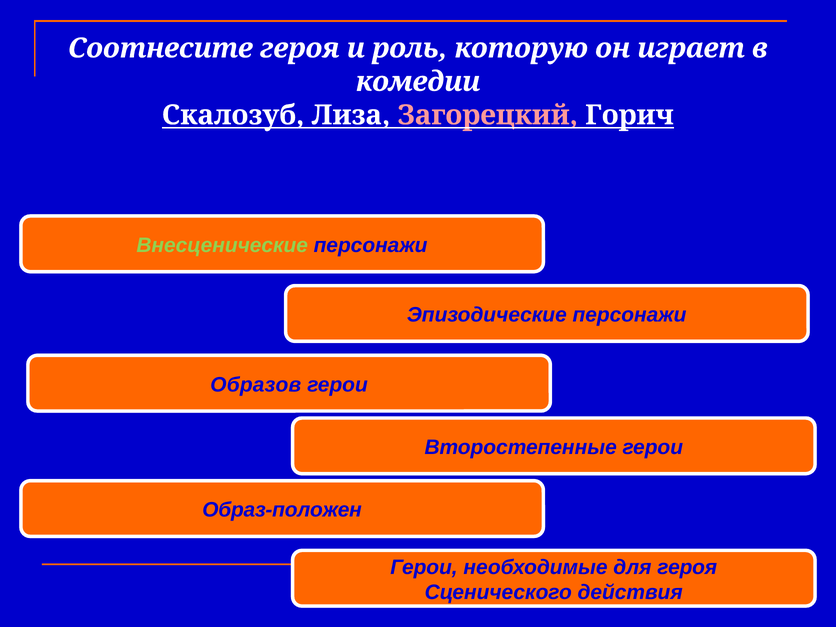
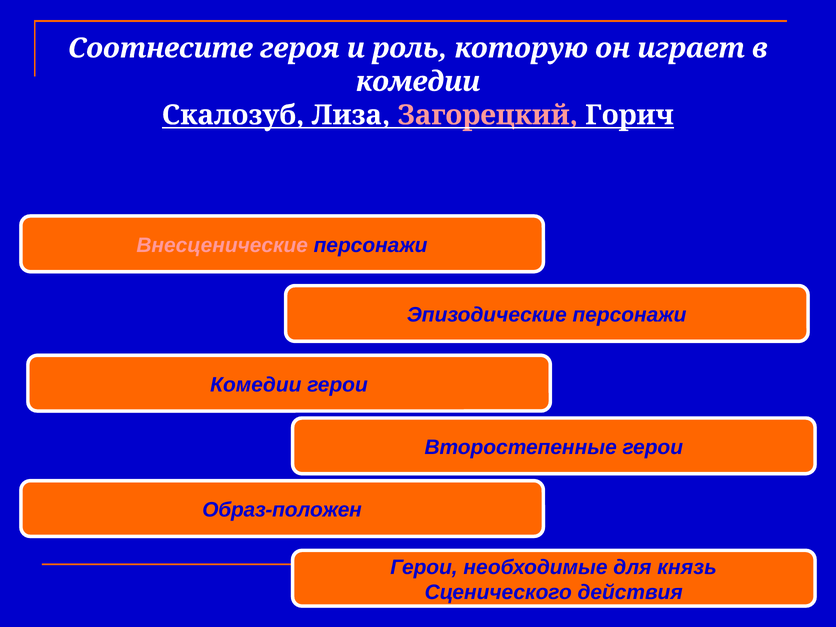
Внесценические colour: light green -> pink (222, 245)
Образов: Образов -> Комедии (256, 385)
для героя: героя -> князь (687, 567)
